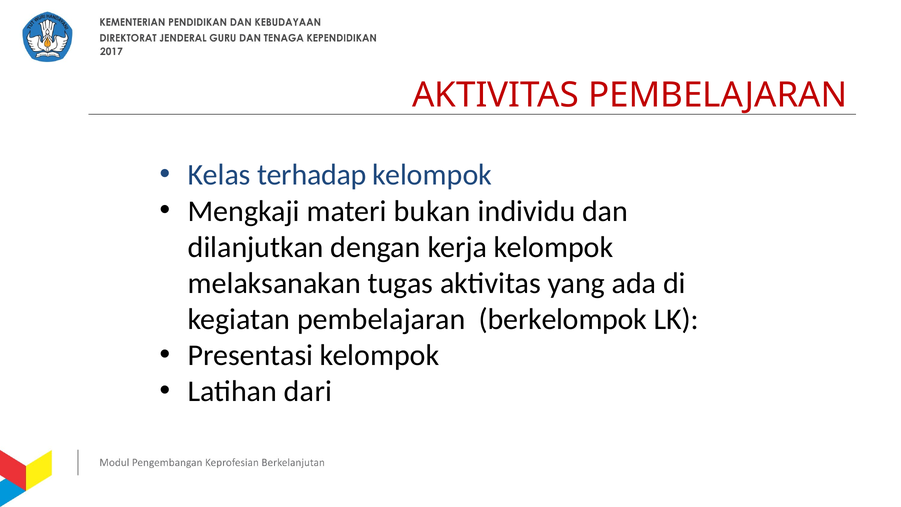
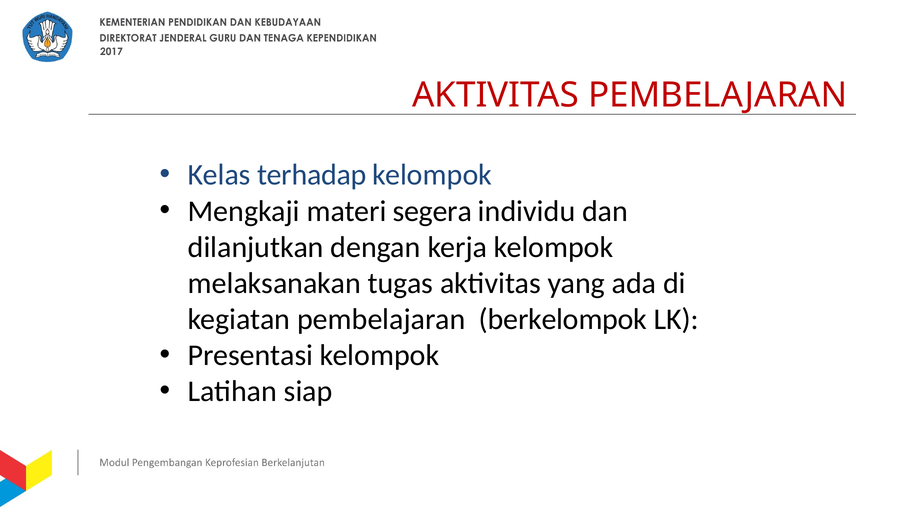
bukan: bukan -> segera (432, 211)
dari: dari -> siap (308, 391)
